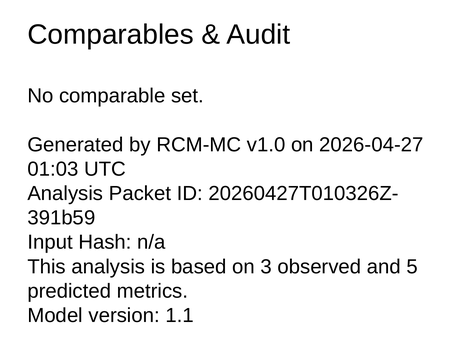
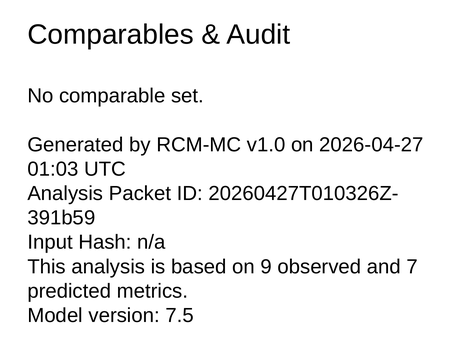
3: 3 -> 9 (266, 267)
5: 5 -> 7 (412, 267)
1.1: 1.1 -> 7.5 (180, 316)
